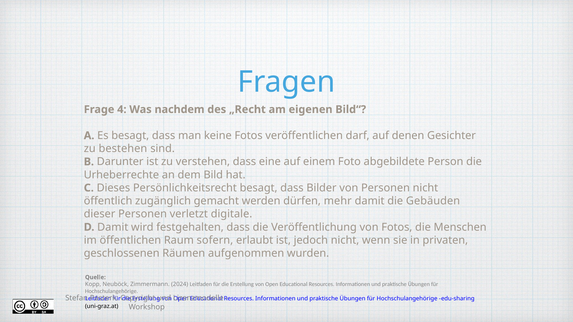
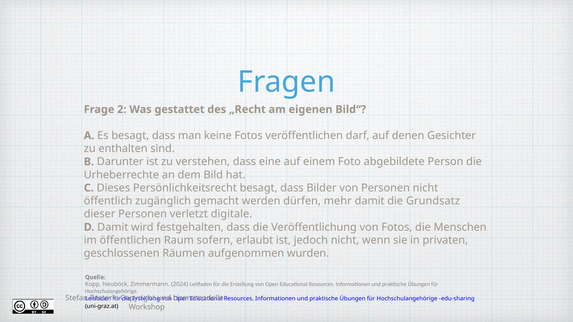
4: 4 -> 2 (122, 110)
nachdem: nachdem -> gestattet (180, 110)
bestehen: bestehen -> enthalten (123, 149)
Gebäuden: Gebäuden -> Grundsatz (433, 201)
